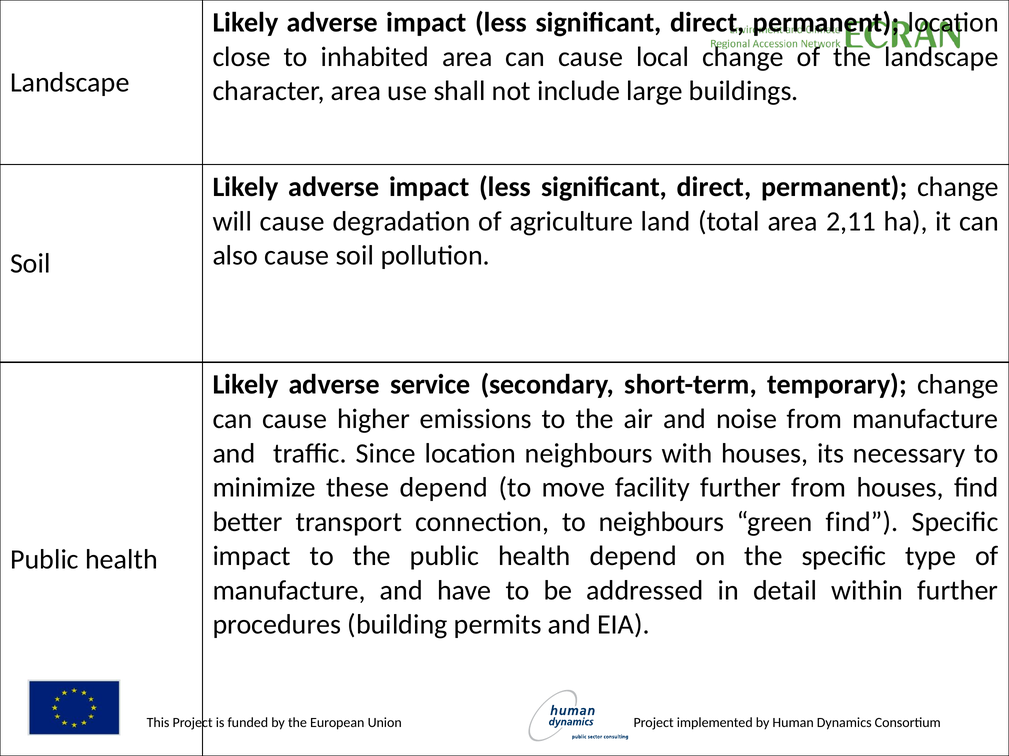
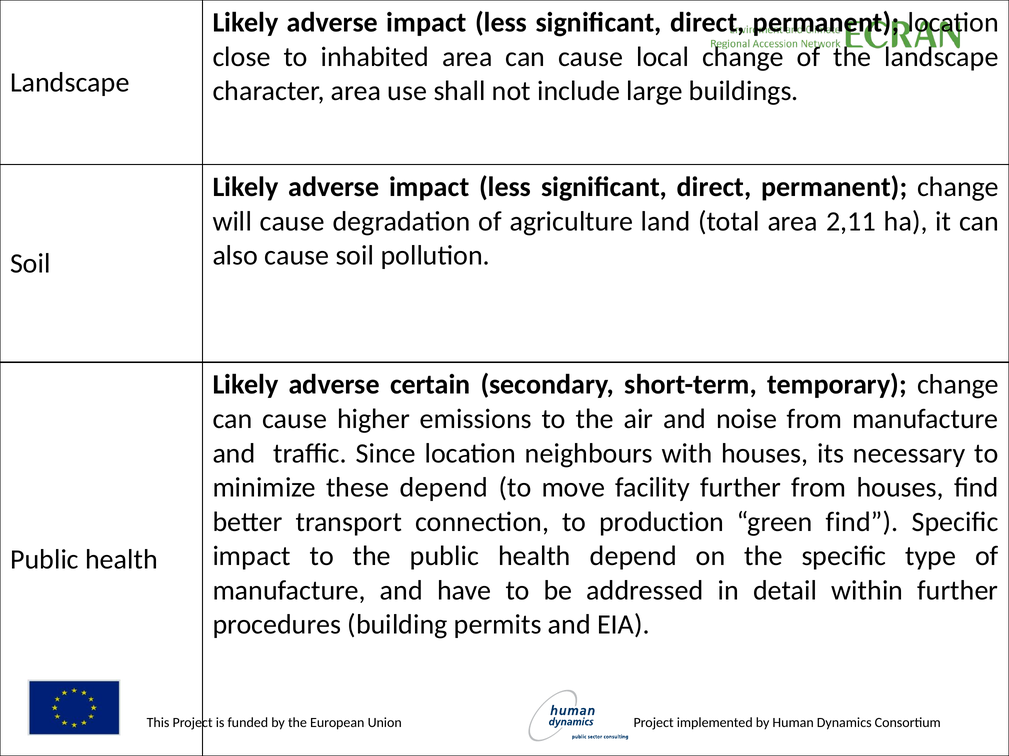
service: service -> certain (430, 385)
to neighbours: neighbours -> production (662, 522)
